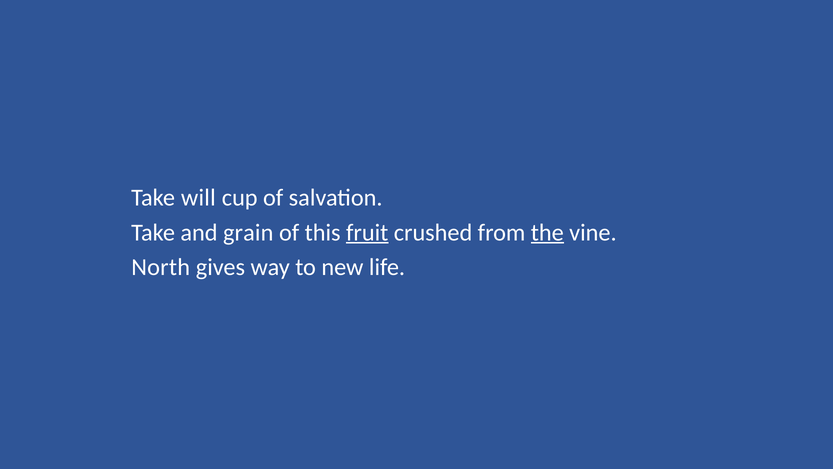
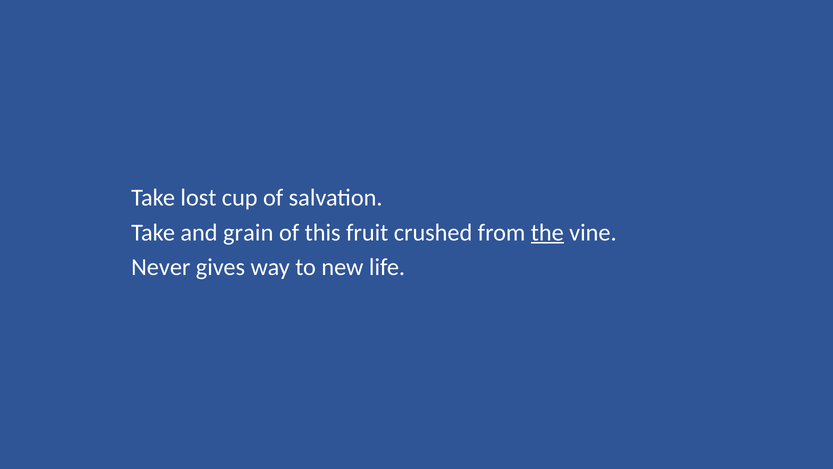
will: will -> lost (198, 197)
fruit underline: present -> none (367, 232)
North: North -> Never (161, 267)
